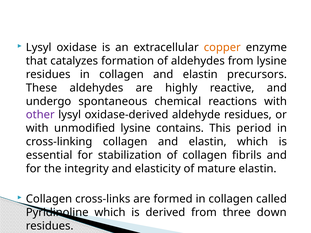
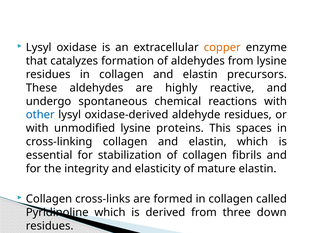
other colour: purple -> blue (40, 115)
contains: contains -> proteins (180, 128)
period: period -> spaces (254, 128)
